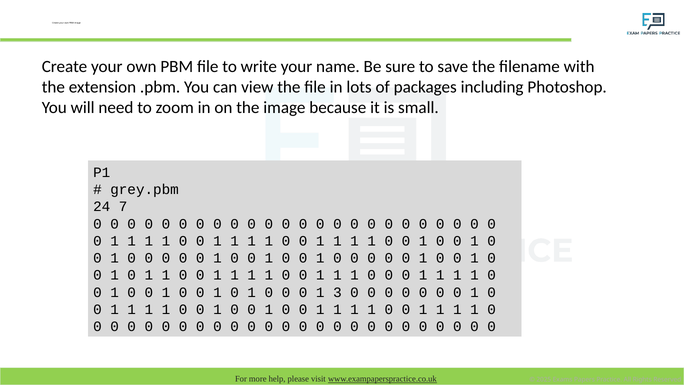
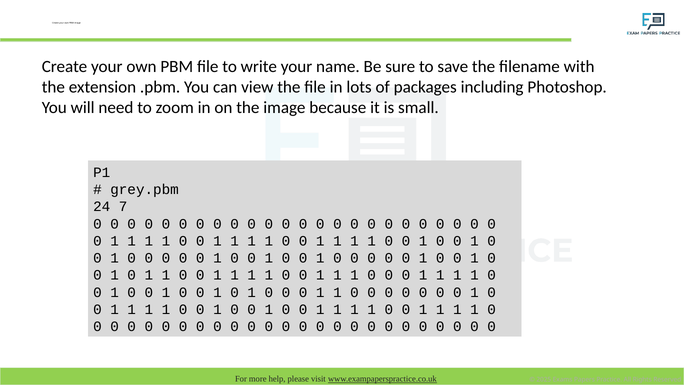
3: 3 -> 1 (337, 292)
